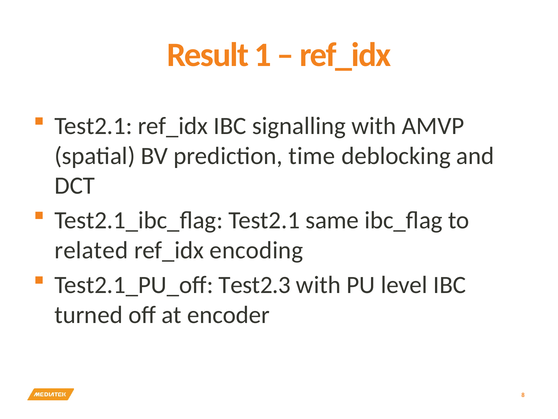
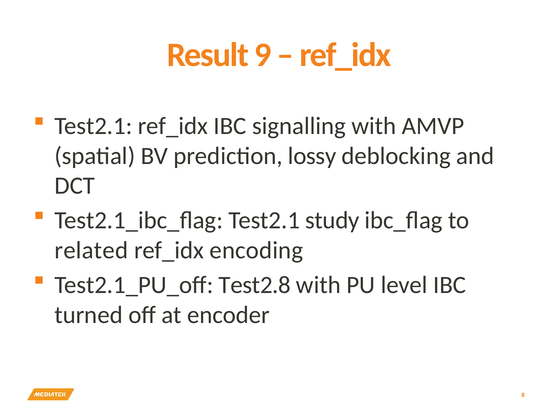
1: 1 -> 9 (263, 55)
time: time -> lossy (312, 156)
same: same -> study (332, 220)
Test2.3: Test2.3 -> Test2.8 (255, 285)
